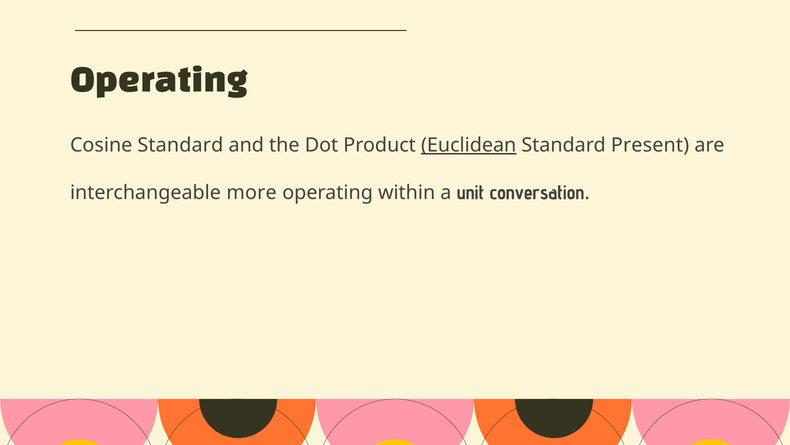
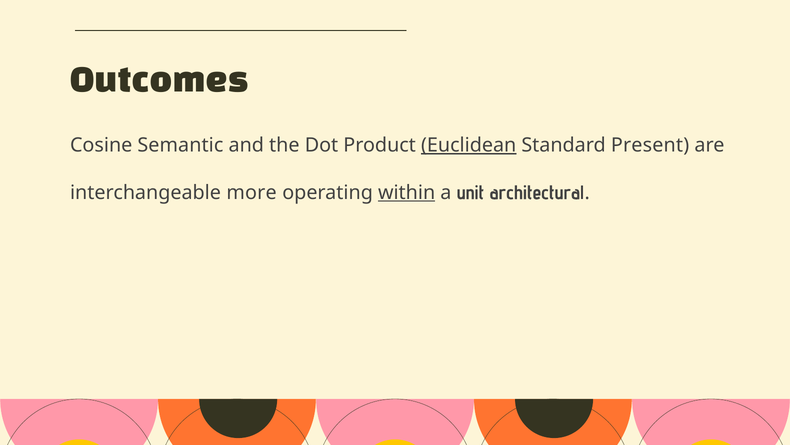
Operating: Operating -> Outcomes (159, 79)
Cosine Standard: Standard -> Semantic (180, 145)
within underline: none -> present (407, 192)
conversation: conversation -> architectural (537, 192)
